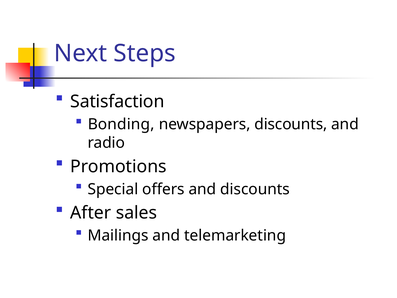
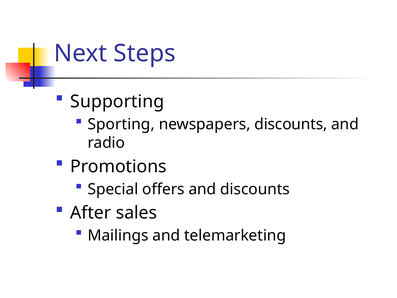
Satisfaction: Satisfaction -> Supporting (117, 101)
Bonding: Bonding -> Sporting (121, 124)
